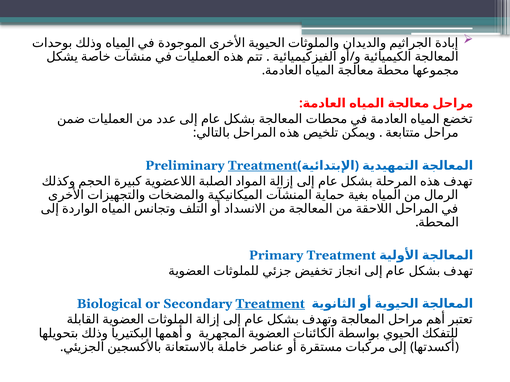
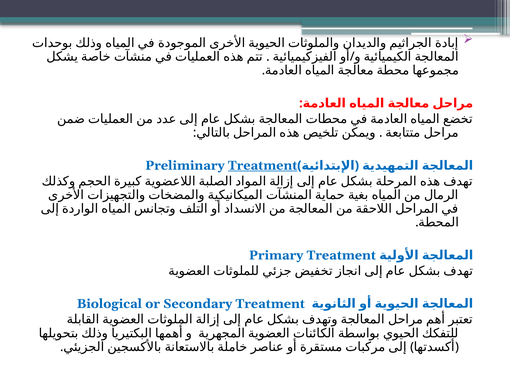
Treatment underline: present -> none (270, 304)
